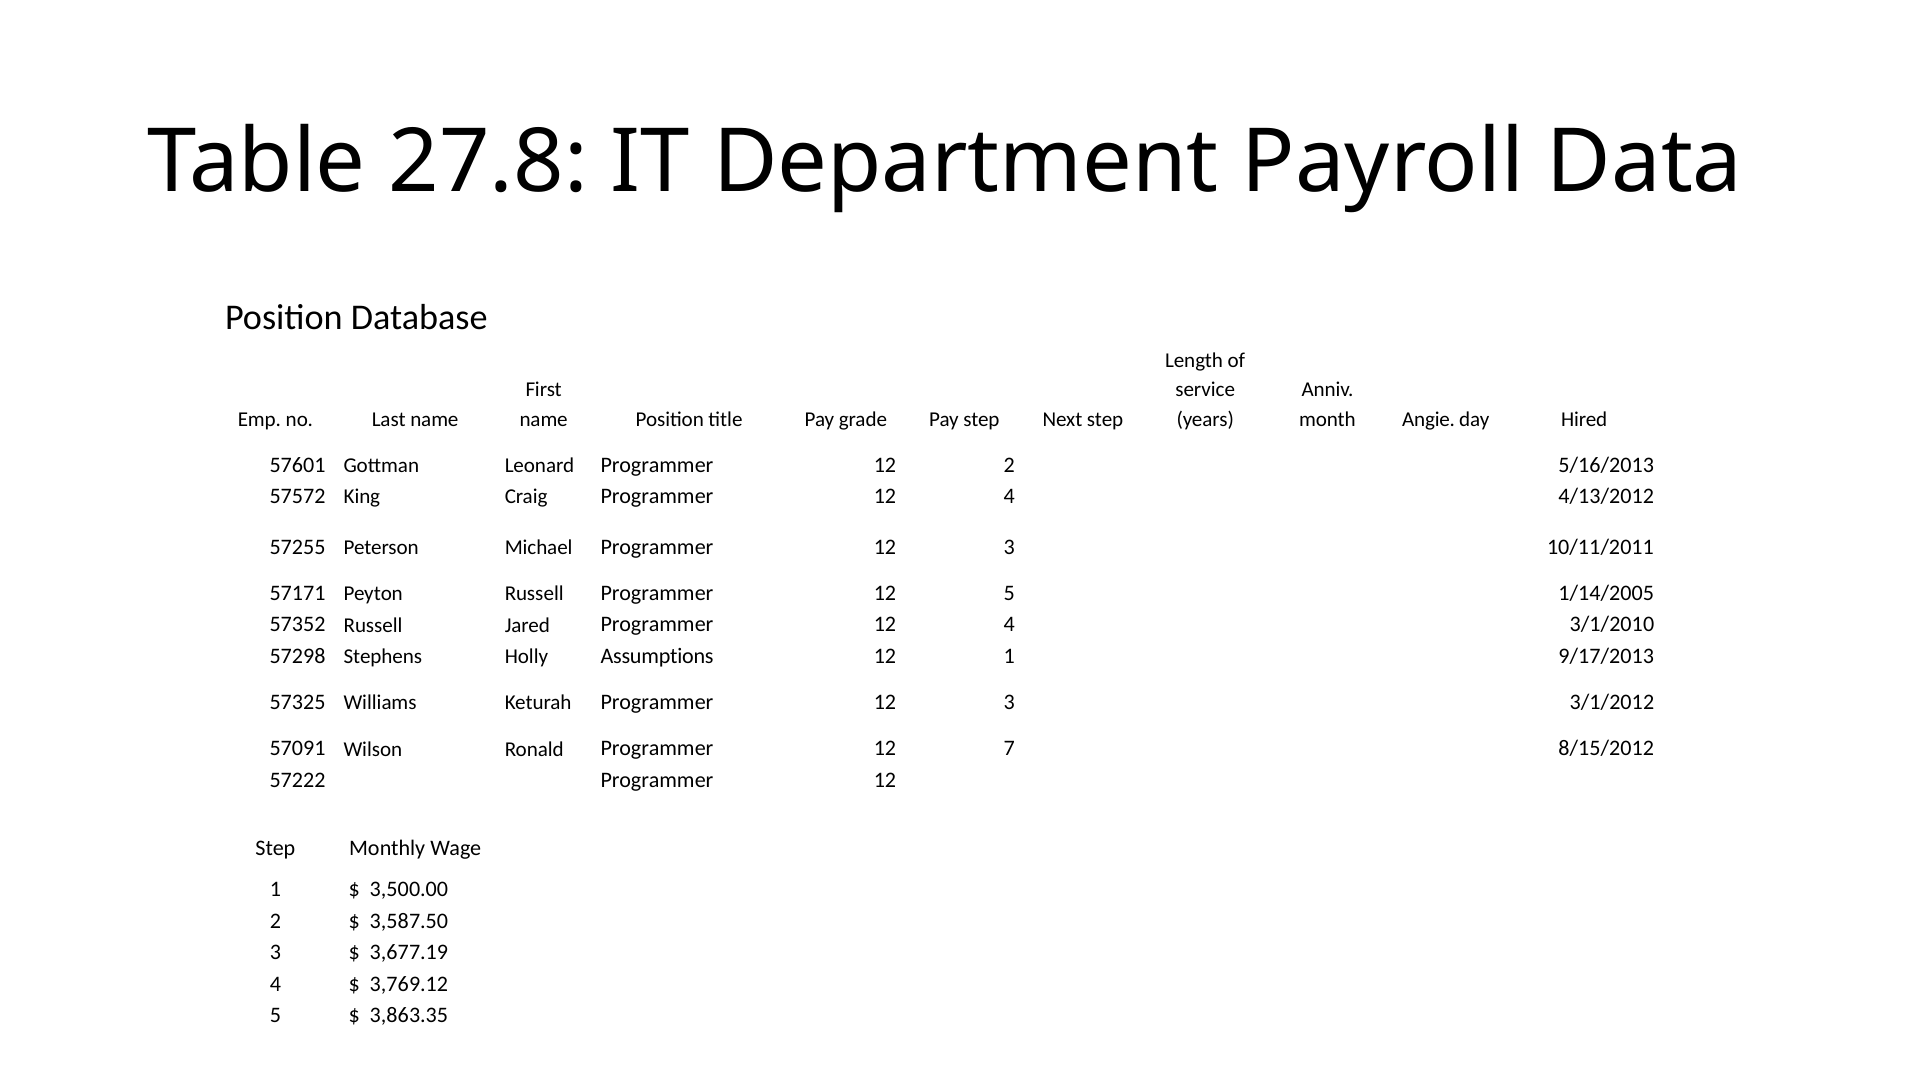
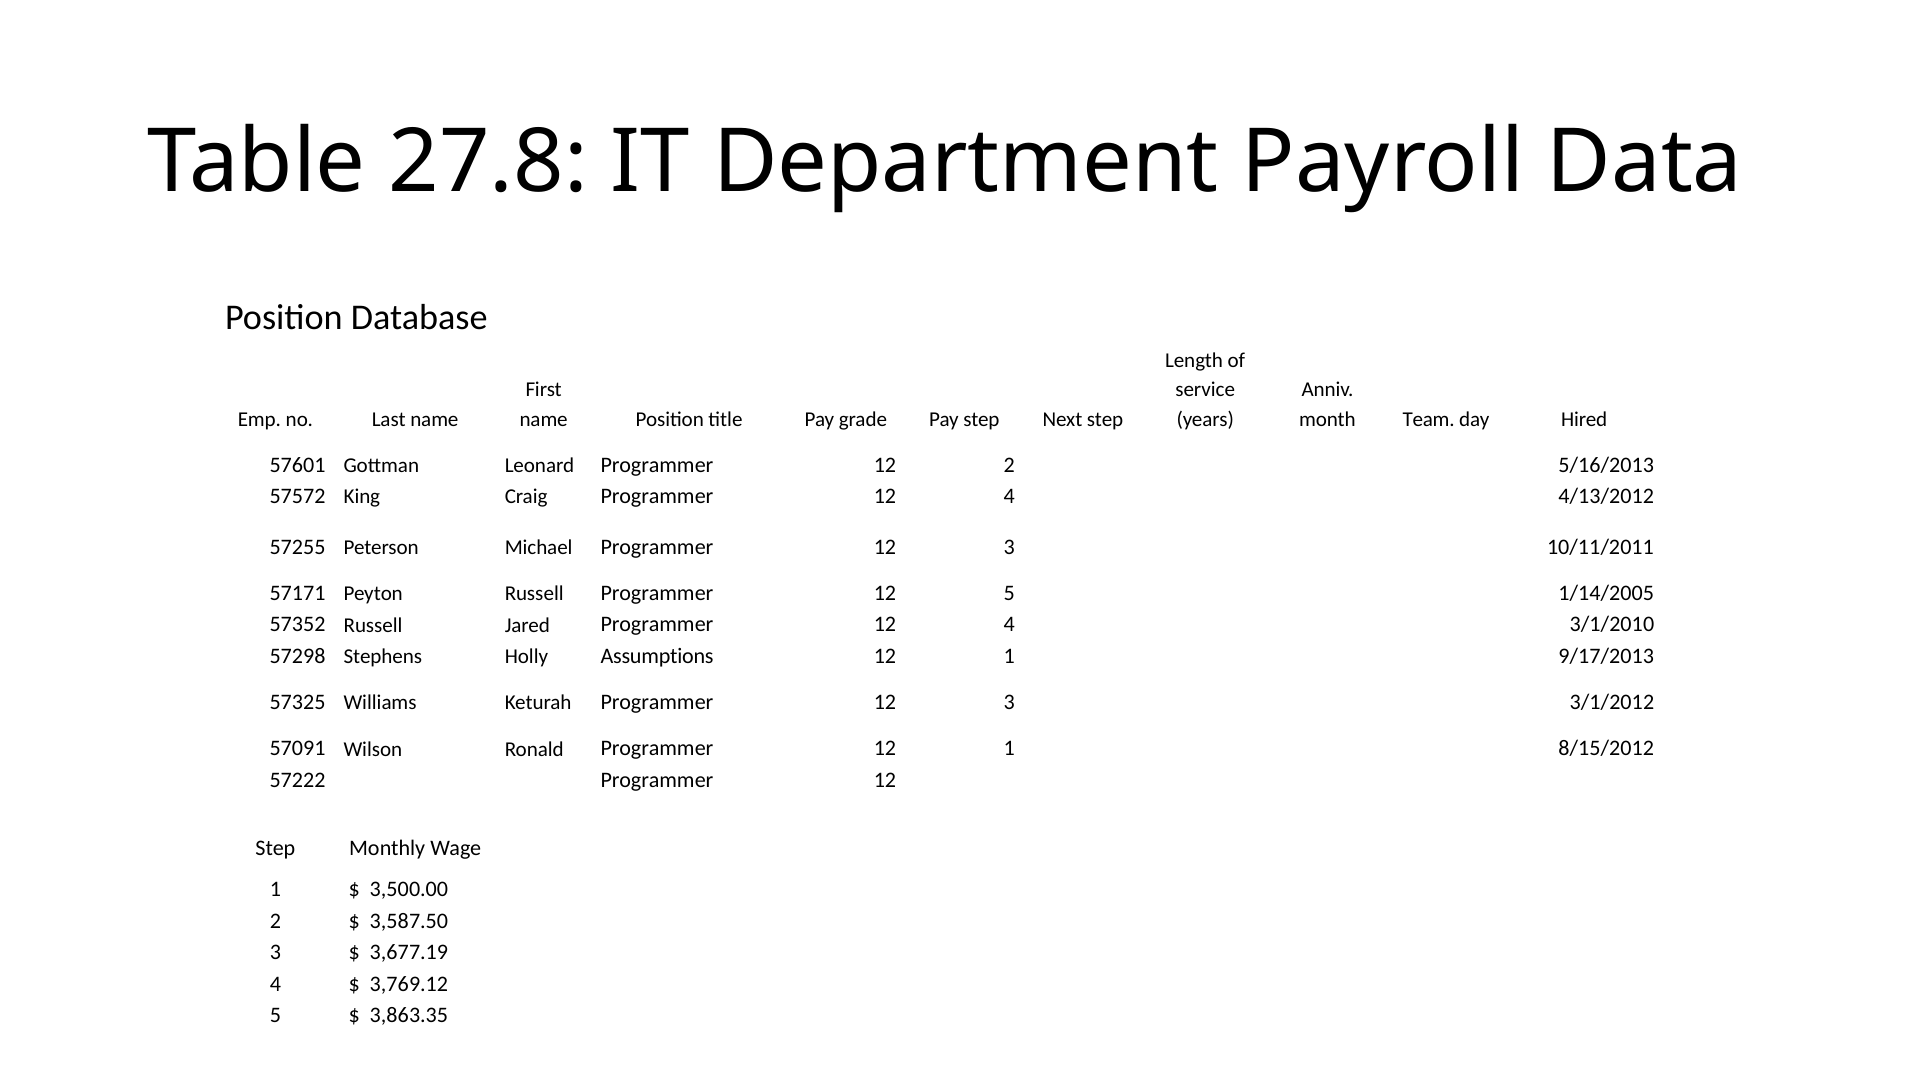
Angie: Angie -> Team (1429, 419)
Programmer 12 7: 7 -> 1 (1009, 748)
